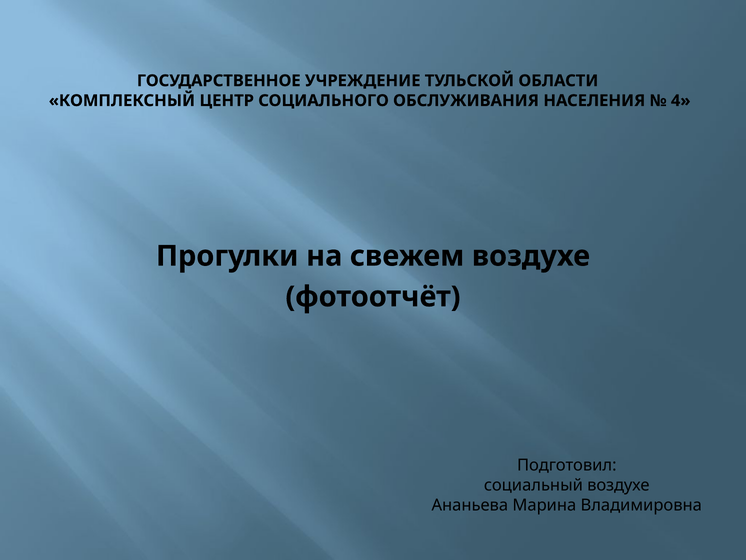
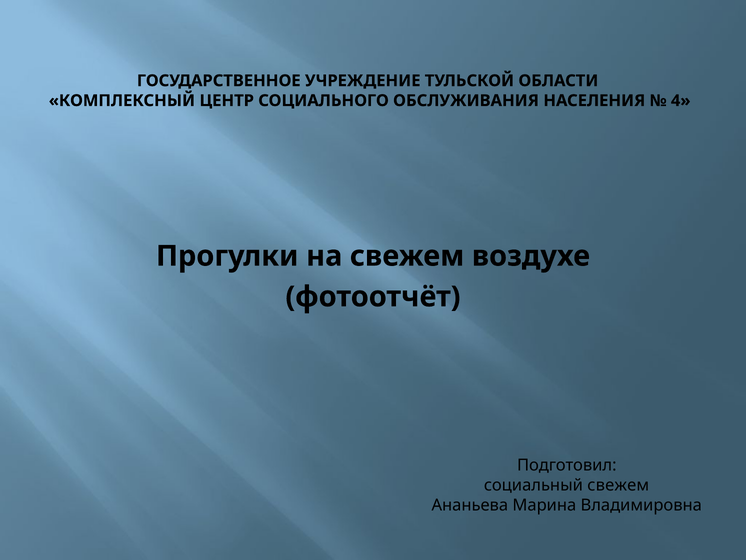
социальный воздухе: воздухе -> свежем (618, 485)
